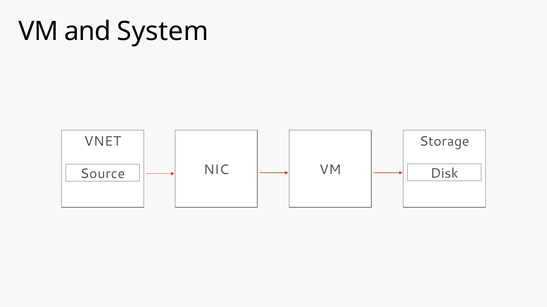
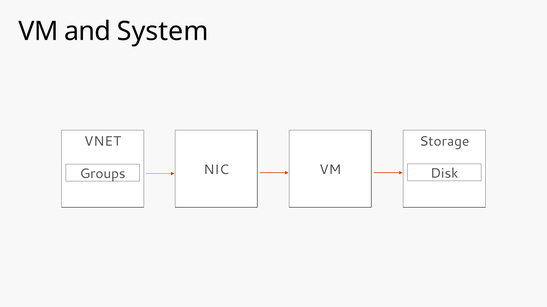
Source: Source -> Groups (103, 174)
